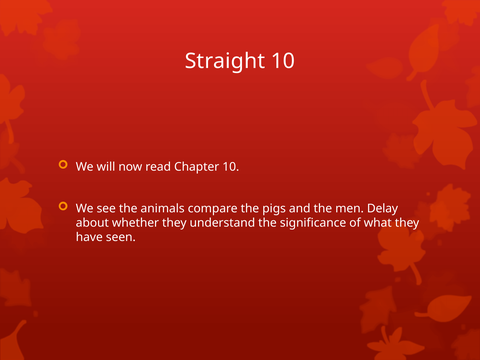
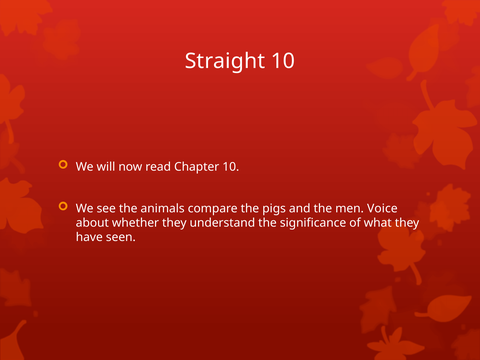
Delay: Delay -> Voice (382, 208)
